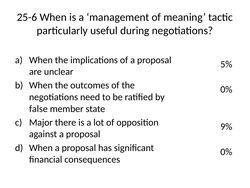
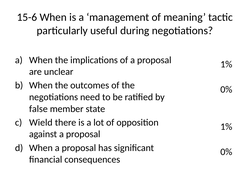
25-6: 25-6 -> 15-6 (27, 17)
5%: 5% -> 1% (226, 64)
Major: Major -> Wield (41, 122)
9%: 9% -> 1% (226, 126)
